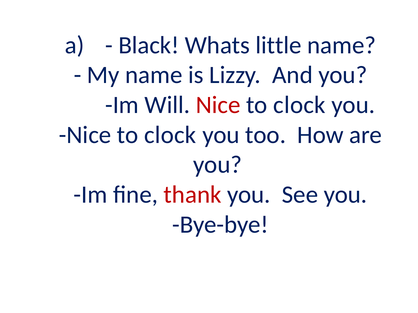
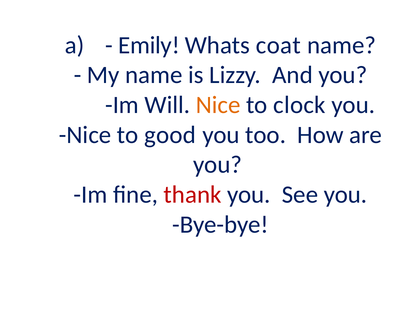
Black: Black -> Emily (149, 45)
little: little -> coat (278, 45)
Nice colour: red -> orange (218, 105)
clock: clock -> good (170, 135)
